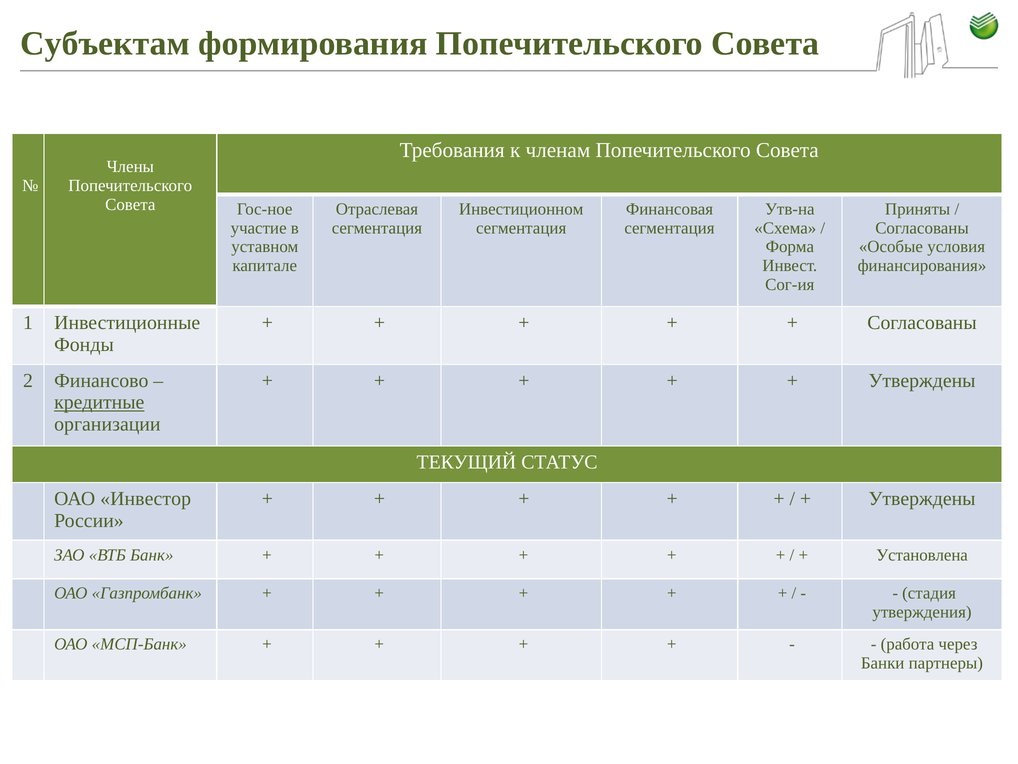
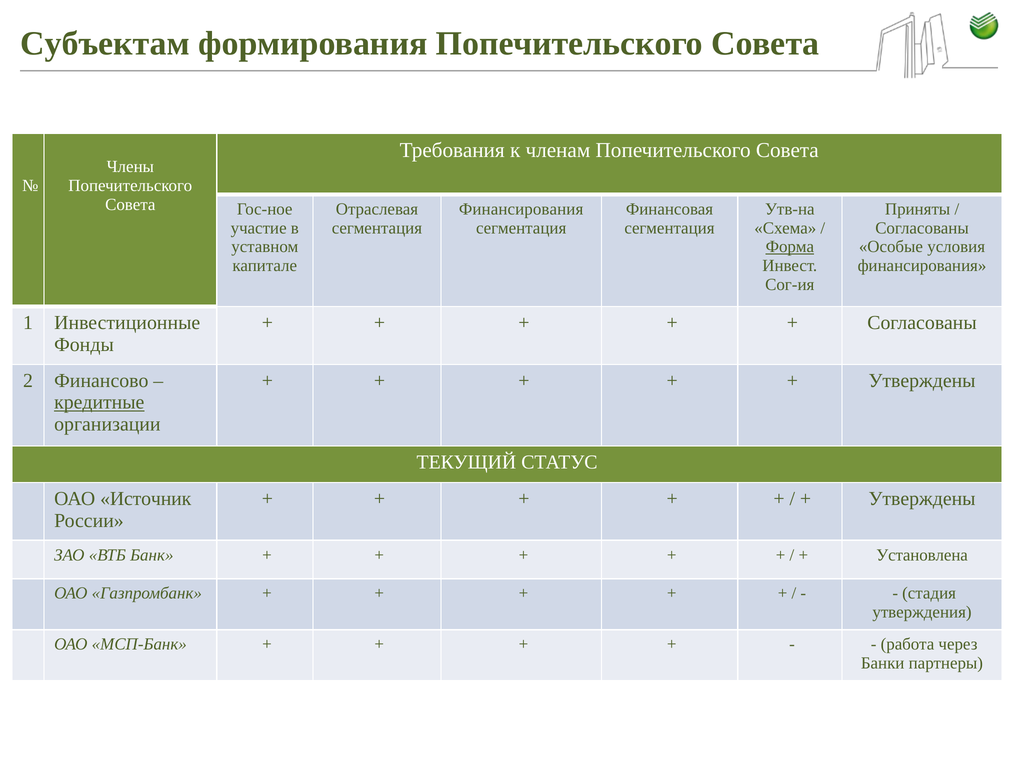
Инвестиционном: Инвестиционном -> Финансирования (521, 209)
Форма underline: none -> present (790, 247)
Инвестор: Инвестор -> Источник (146, 498)
